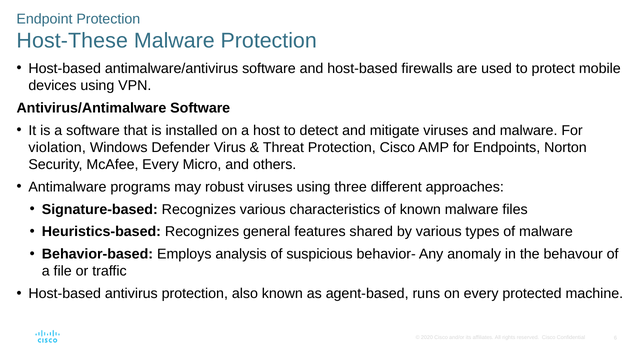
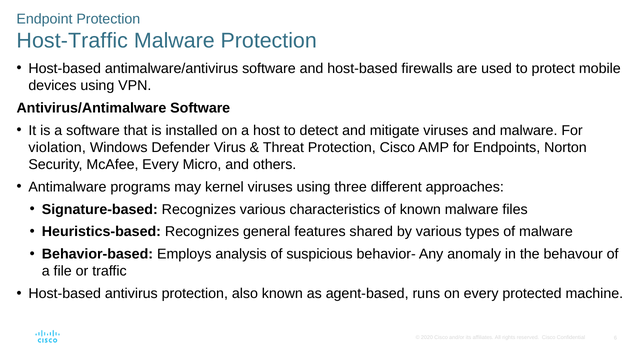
Host-These: Host-These -> Host-Traffic (72, 41)
robust: robust -> kernel (224, 187)
